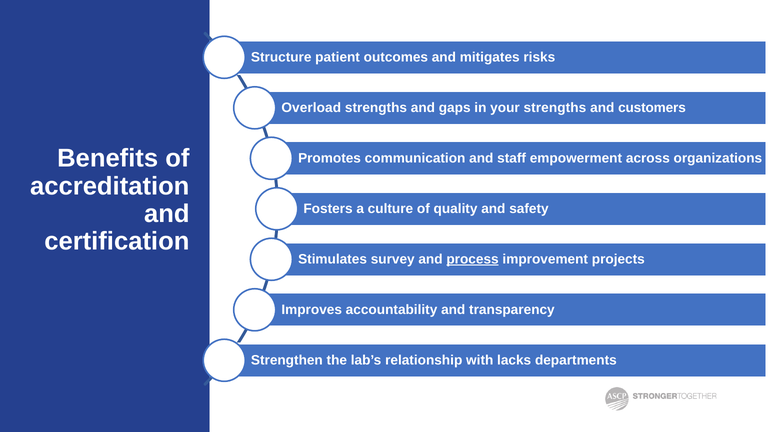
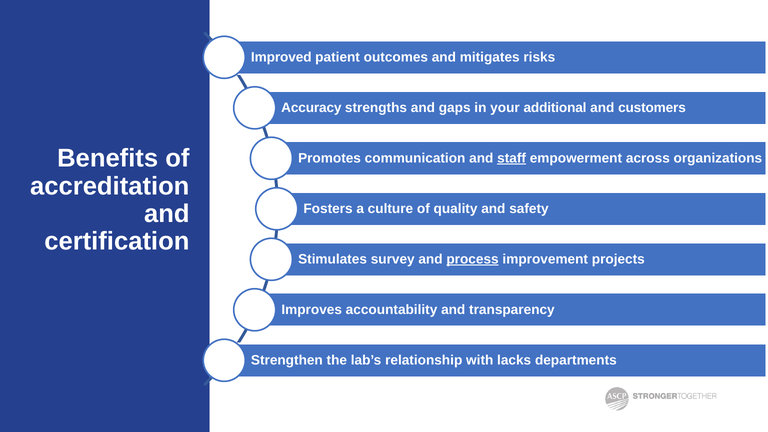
Structure: Structure -> Improved (281, 57)
Overload: Overload -> Accuracy (311, 108)
your strengths: strengths -> additional (555, 108)
staff underline: none -> present (512, 158)
